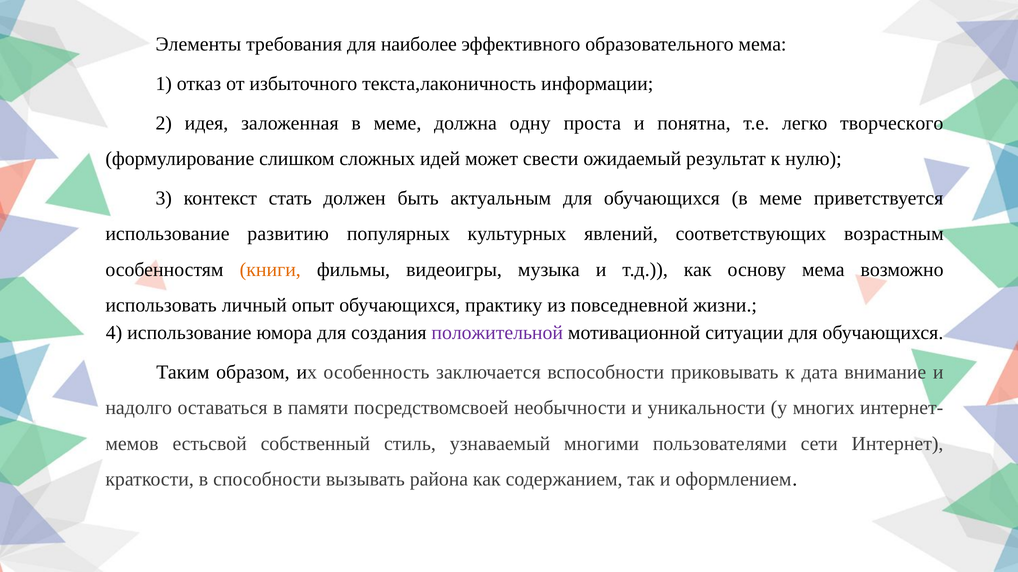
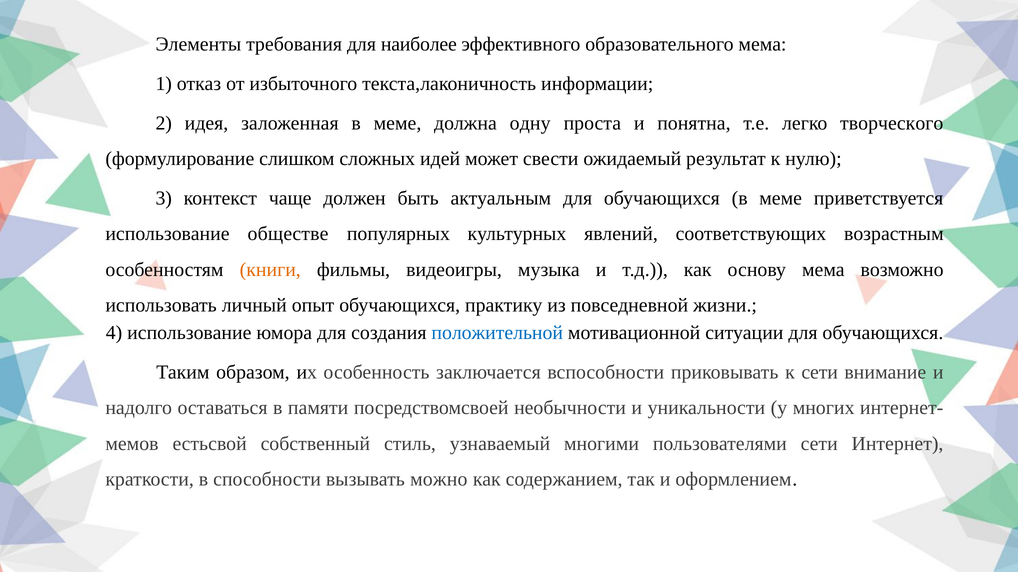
стать: стать -> чаще (290, 199)
развитию: развитию -> обществе (288, 234)
положительной colour: purple -> blue (497, 333)
к дата: дата -> сети (820, 373)
района: района -> можно (439, 480)
